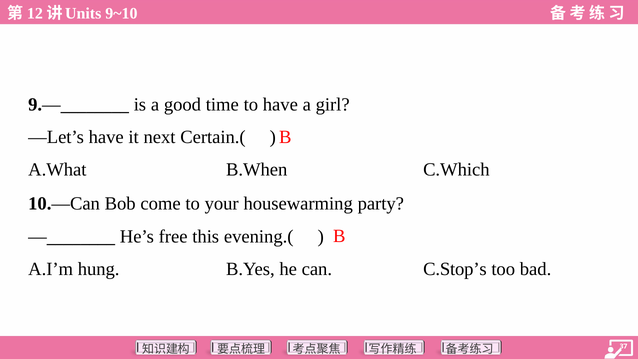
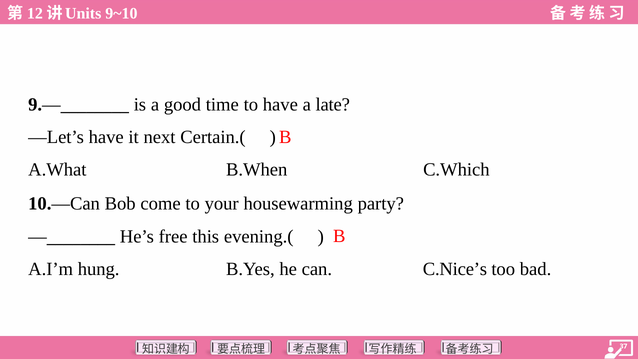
girl: girl -> late (333, 104)
C.Stop’s: C.Stop’s -> C.Nice’s (455, 269)
